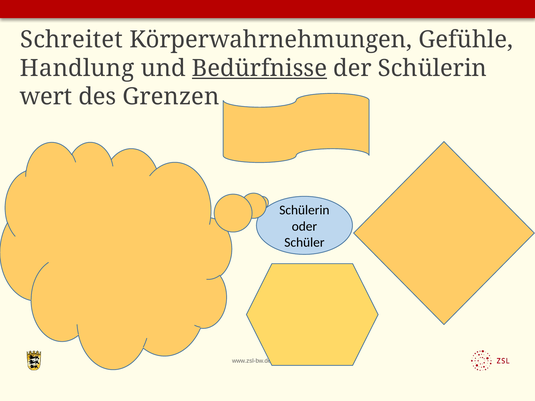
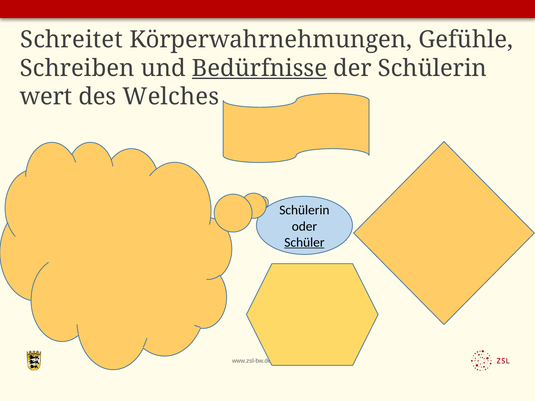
Handlung: Handlung -> Schreiben (77, 68)
Grenzen: Grenzen -> Welches (171, 97)
Schüler underline: none -> present (304, 242)
